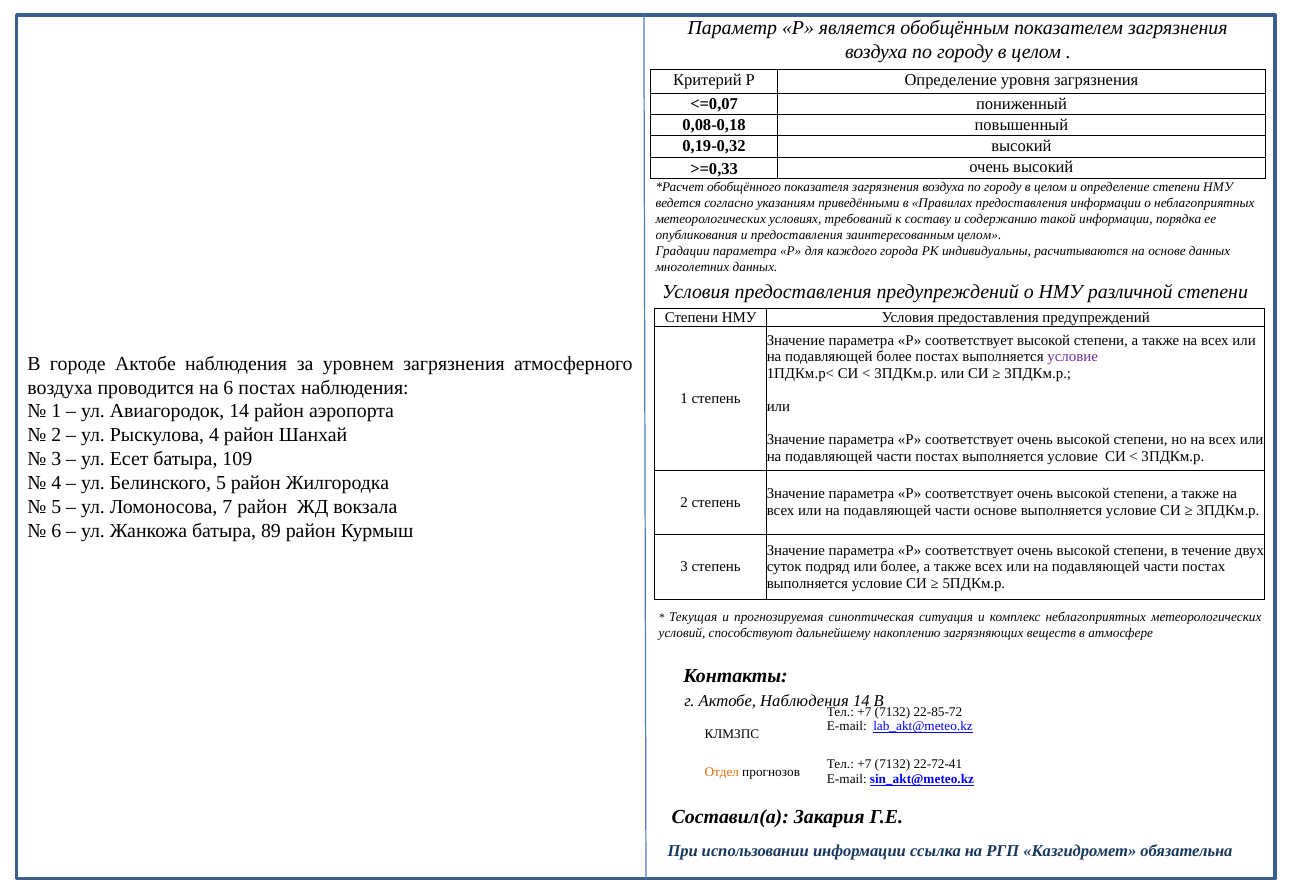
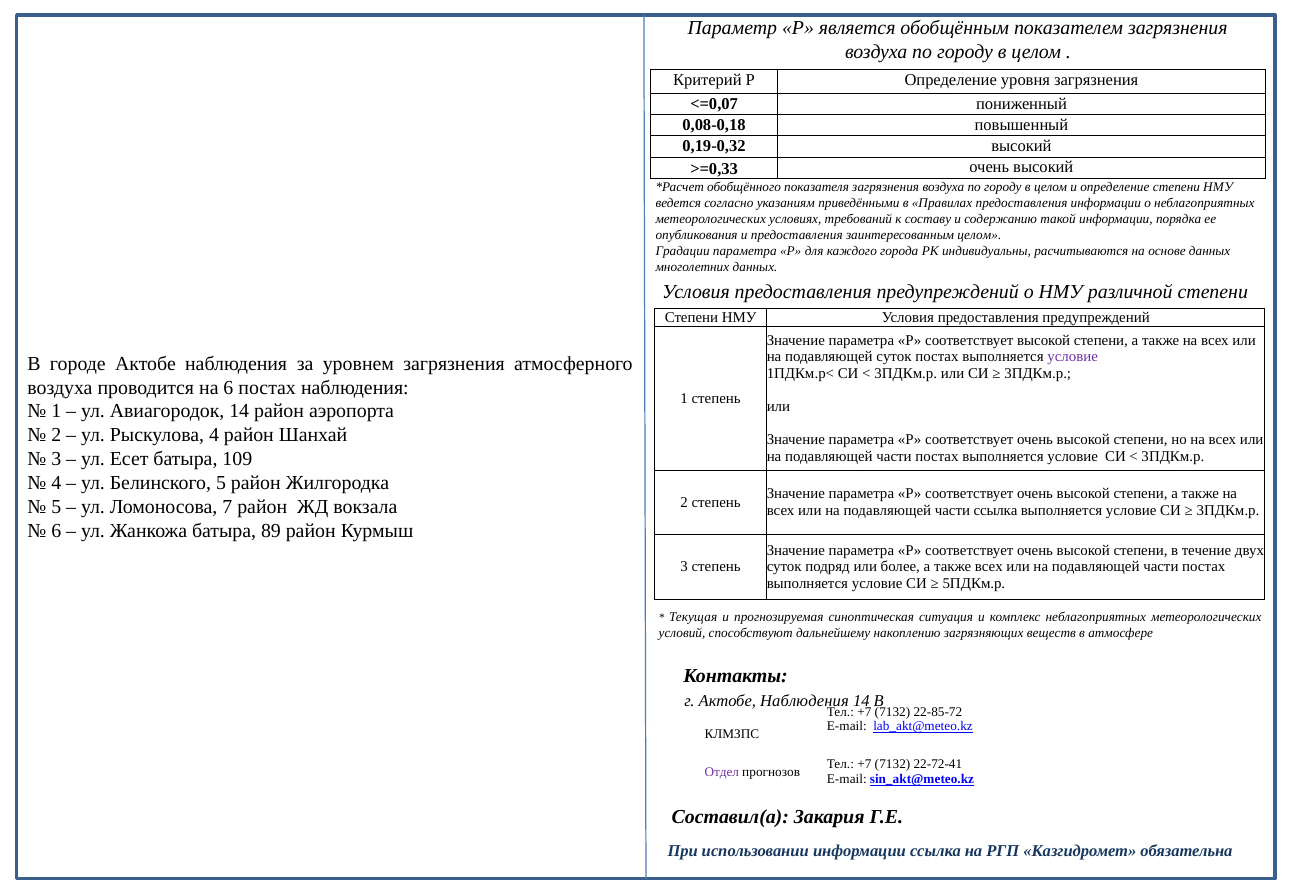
подавляющей более: более -> суток (894, 357)
части основе: основе -> ссылка (996, 511)
Отдел colour: orange -> purple (722, 772)
